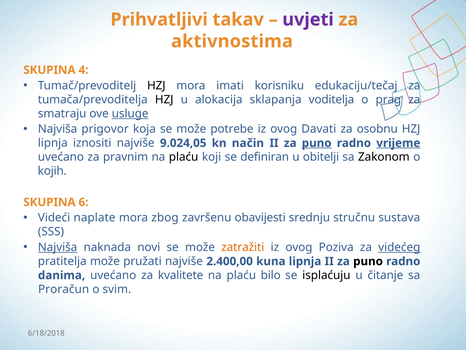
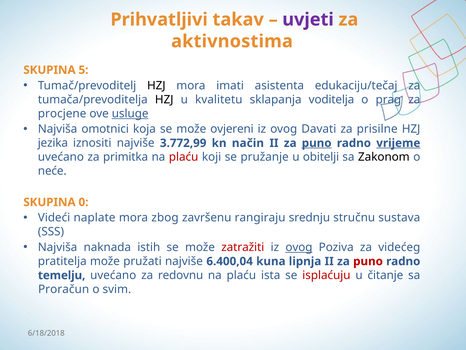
4: 4 -> 5 (83, 70)
korisniku: korisniku -> asistenta (279, 85)
alokacija: alokacija -> kvalitetu (219, 99)
smatraju: smatraju -> procjene (62, 113)
prigovor: prigovor -> omotnici (105, 129)
potrebe: potrebe -> ovjereni (232, 129)
osobnu: osobnu -> prisilne (377, 129)
lipnja: lipnja -> jezika (53, 143)
9.024,05: 9.024,05 -> 3.772,99 (183, 143)
pravnim: pravnim -> primitka (126, 157)
plaću colour: black -> red (184, 157)
definiran: definiran -> pružanje (265, 157)
kojih: kojih -> neće (52, 171)
6: 6 -> 0 (83, 202)
obavijesti: obavijesti -> rangiraju (260, 217)
Najviša underline: present -> none (58, 247)
novi: novi -> istih (149, 247)
zatražiti colour: orange -> red (243, 247)
ovog underline: none -> present (299, 247)
videćeg underline: present -> none (399, 247)
2.400,00: 2.400,00 -> 6.400,04 (230, 261)
puno colour: black -> red (368, 261)
danima: danima -> temelju (62, 275)
kvalitete: kvalitete -> redovnu (181, 275)
bilo: bilo -> ista (271, 275)
isplaćuju colour: black -> red (326, 275)
